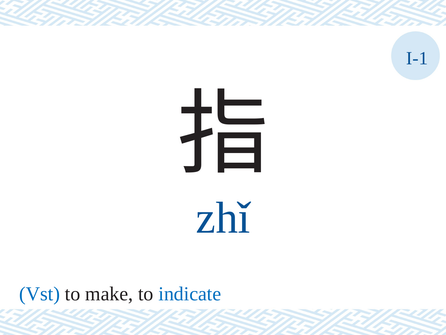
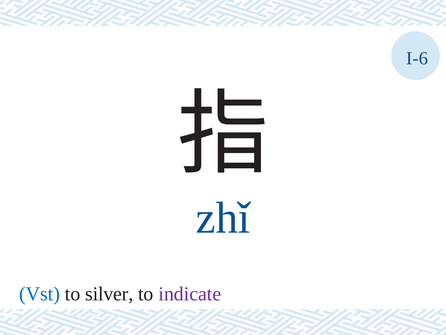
I-1: I-1 -> I-6 (417, 58)
make: make -> silver (109, 293)
indicate colour: blue -> purple (190, 293)
